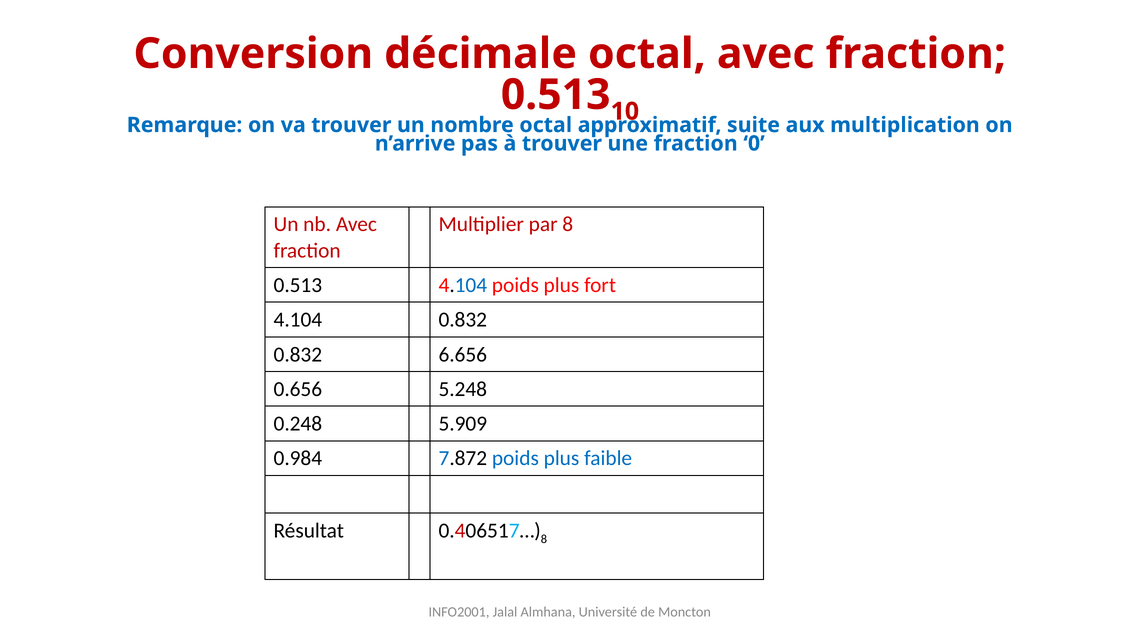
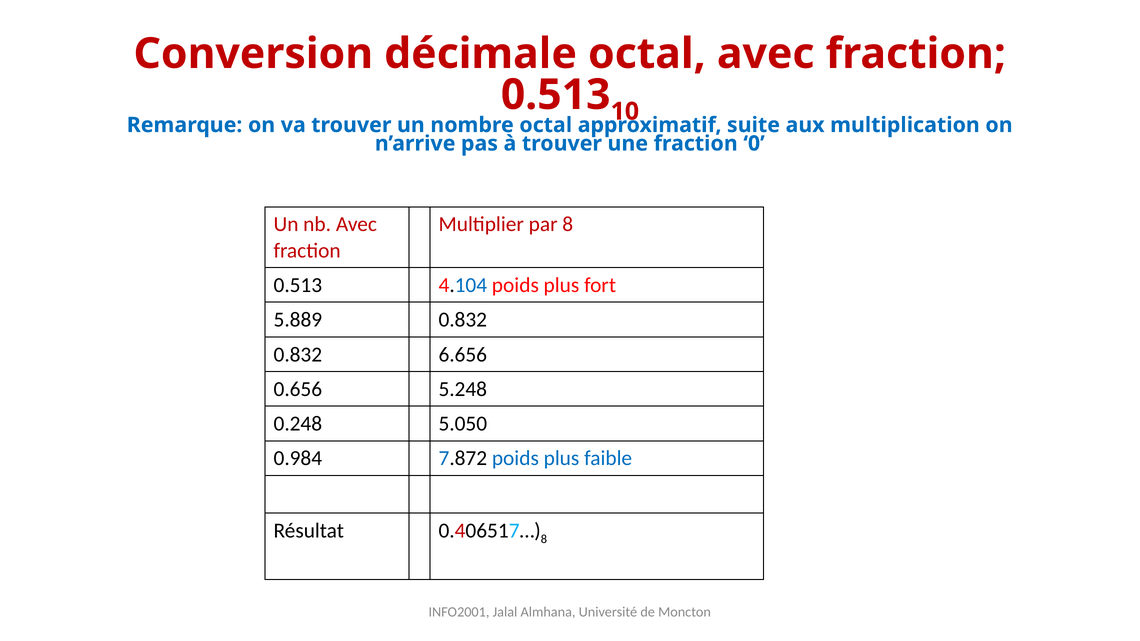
4.104: 4.104 -> 5.889 (298, 320)
5.909: 5.909 -> 5.050 (463, 424)
